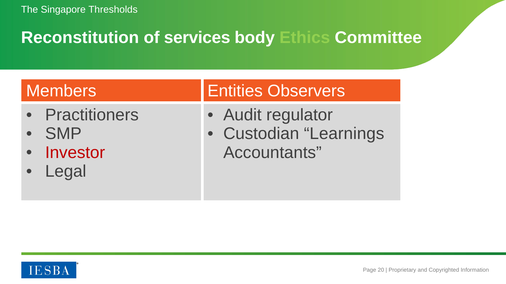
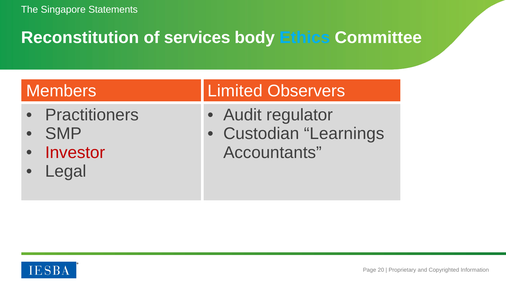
Thresholds: Thresholds -> Statements (113, 10)
Ethics colour: light green -> light blue (305, 38)
Entities: Entities -> Limited (235, 91)
